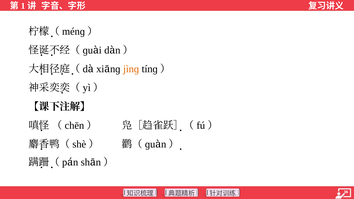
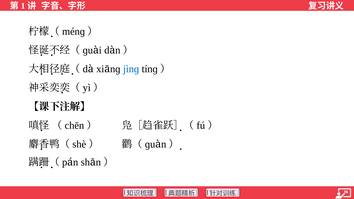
jìnɡ colour: orange -> blue (131, 69)
